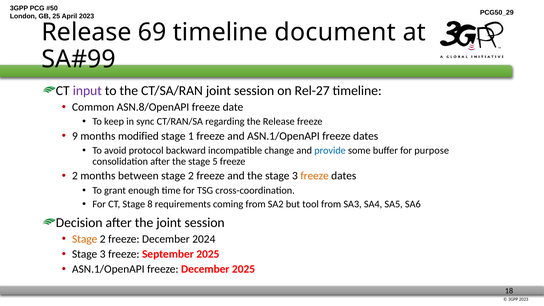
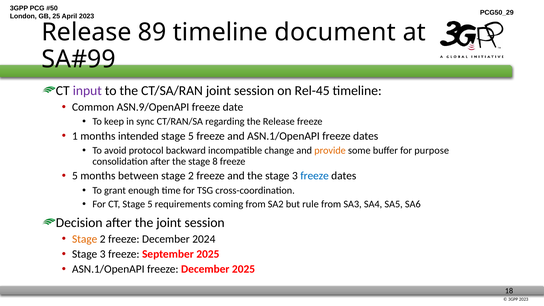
69: 69 -> 89 (152, 32)
Rel-27: Rel-27 -> Rel-45 (312, 91)
ASN.8/OpenAPI: ASN.8/OpenAPI -> ASN.9/OpenAPI (153, 107)
9: 9 -> 1 (75, 136)
modified: modified -> intended (138, 136)
1: 1 -> 5 (191, 136)
provide colour: blue -> orange (330, 150)
5: 5 -> 8 (215, 161)
2: 2 -> 5 (75, 176)
freeze colour: orange -> blue (315, 176)
CT Stage 8: 8 -> 5 (150, 204)
tool: tool -> rule (311, 204)
